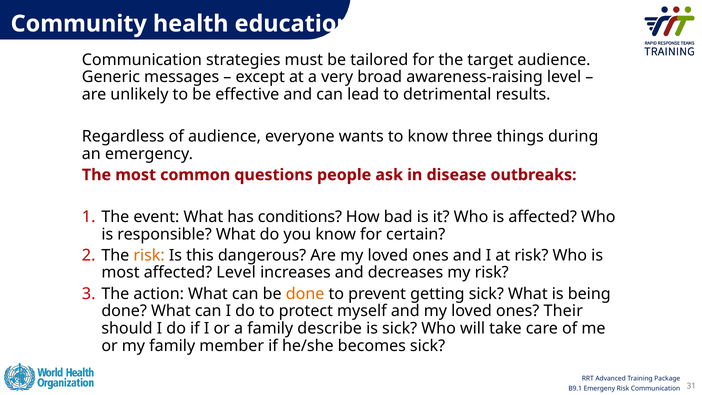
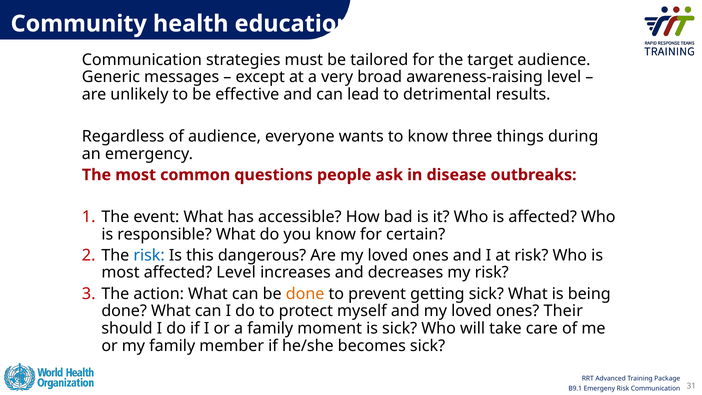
conditions: conditions -> accessible (300, 217)
risk colour: orange -> blue (149, 255)
describe: describe -> moment (330, 328)
